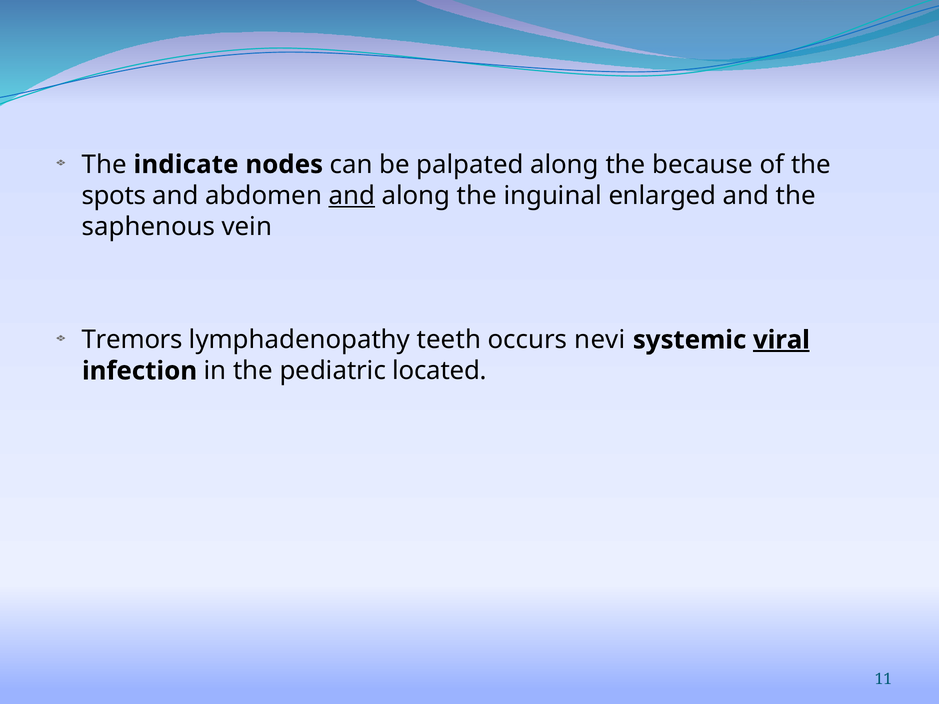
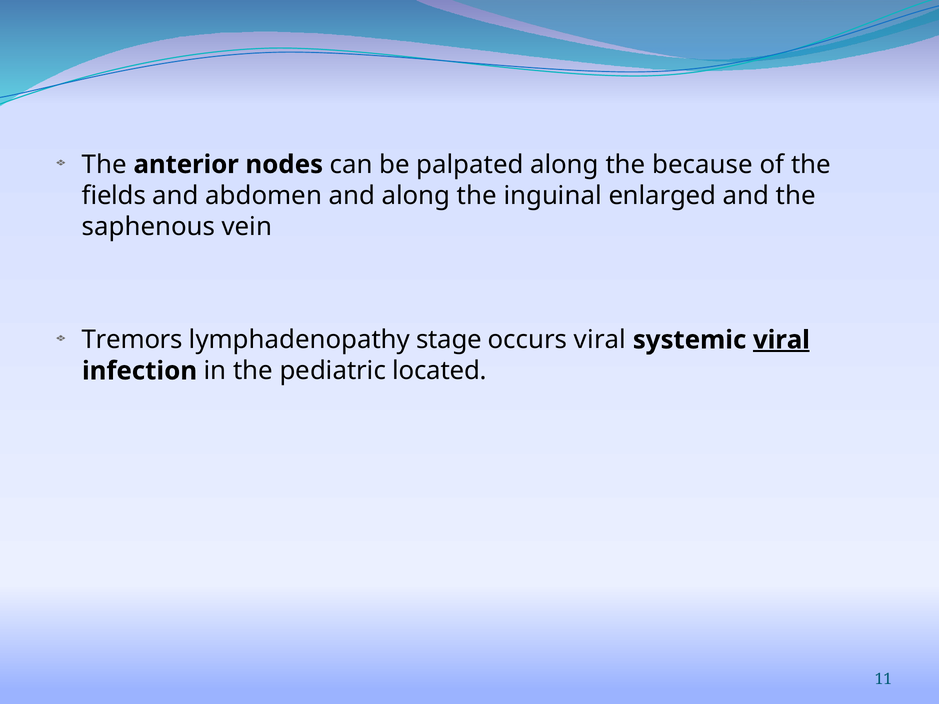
indicate: indicate -> anterior (186, 165)
spots: spots -> fields (114, 196)
and underline: present -> none (352, 196)
teeth: teeth -> stage (449, 340)
occurs nevi: nevi -> viral (600, 340)
